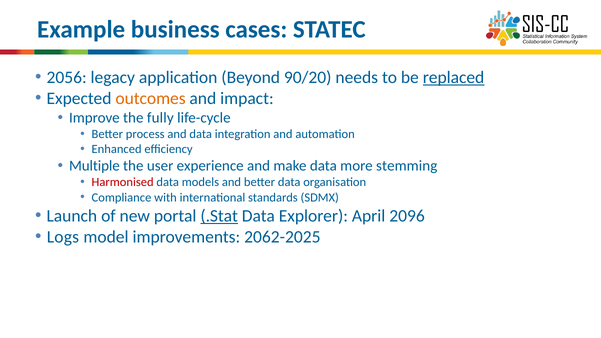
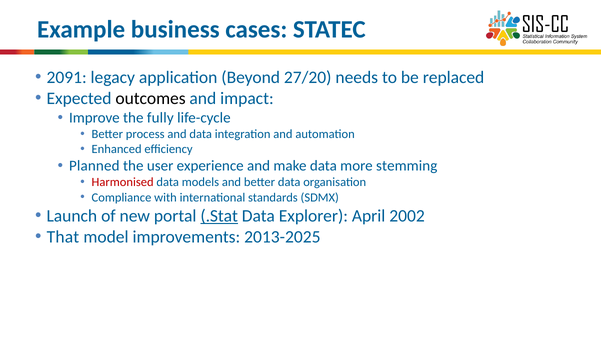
2056: 2056 -> 2091 (67, 78)
90/20: 90/20 -> 27/20 (308, 78)
replaced underline: present -> none (454, 78)
outcomes colour: orange -> black (151, 99)
Multiple: Multiple -> Planned (94, 166)
2096: 2096 -> 2002 (407, 216)
Logs: Logs -> That (63, 237)
2062-2025: 2062-2025 -> 2013-2025 (282, 237)
